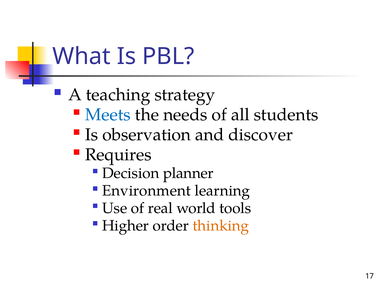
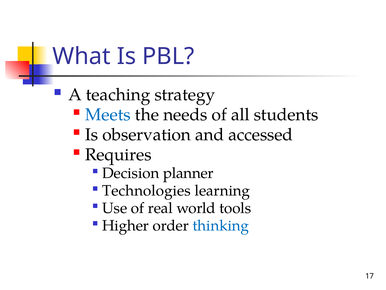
discover: discover -> accessed (261, 134)
Environment: Environment -> Technologies (146, 190)
thinking colour: orange -> blue (221, 225)
